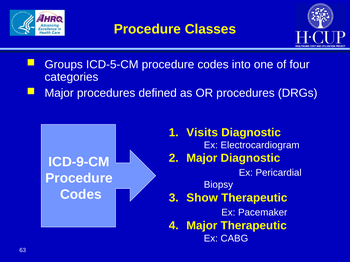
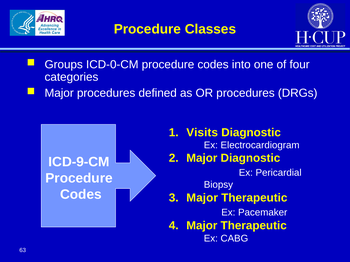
ICD-5-CM: ICD-5-CM -> ICD-0-CM (112, 65)
Show: Show -> Major (202, 198)
